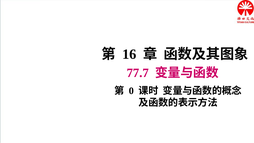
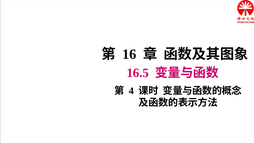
77.7: 77.7 -> 16.5 (138, 73)
0: 0 -> 4 (131, 91)
